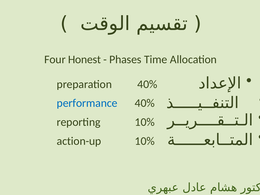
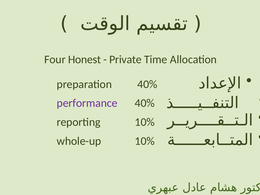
Phases: Phases -> Private (125, 60)
performance colour: blue -> purple (87, 103)
action-up: action-up -> whole-up (79, 141)
